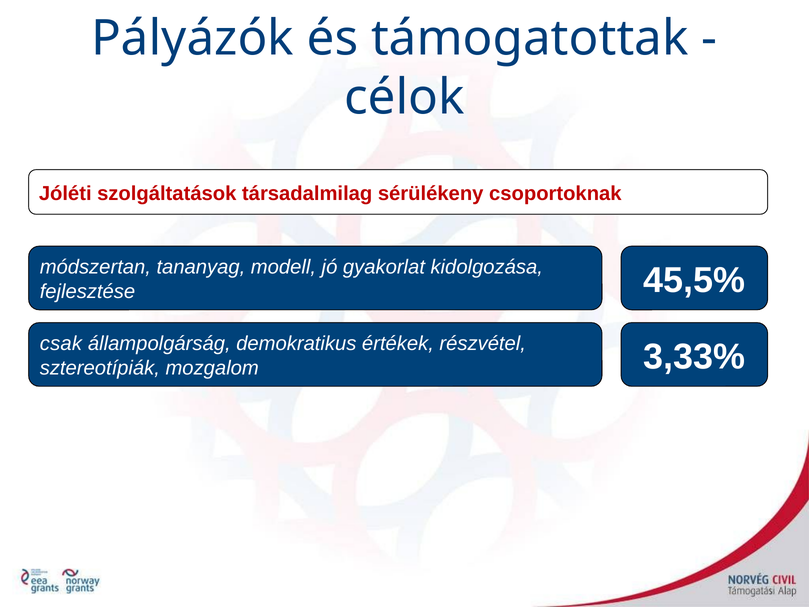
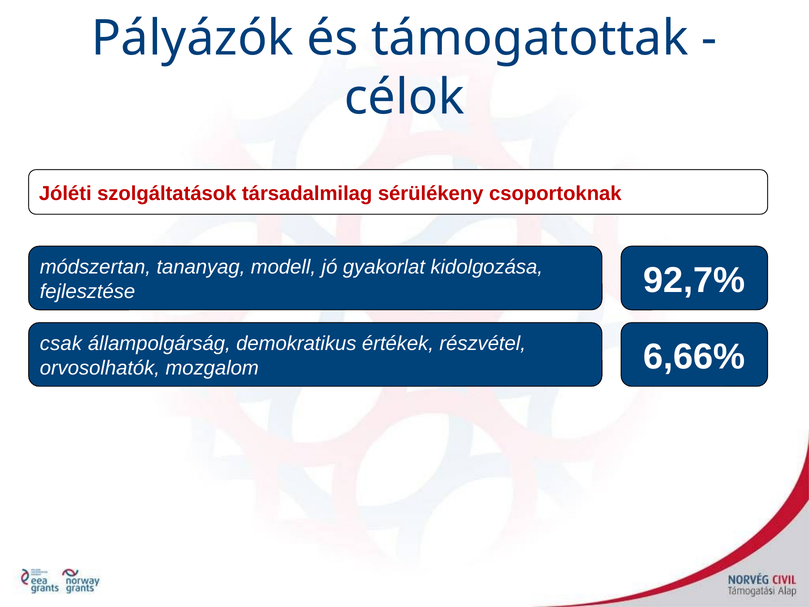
45,5%: 45,5% -> 92,7% (694, 280)
sztereotípiák: sztereotípiák -> orvosolhatók (100, 368)
3,33%: 3,33% -> 6,66% (694, 357)
